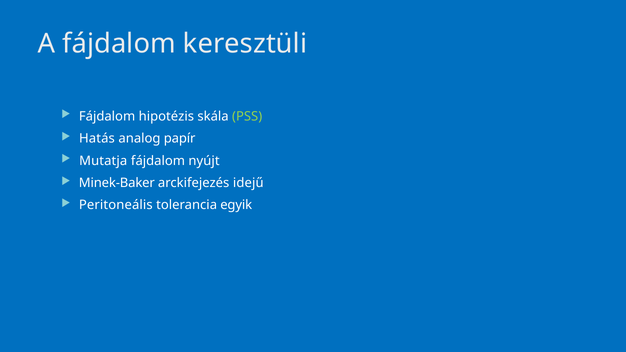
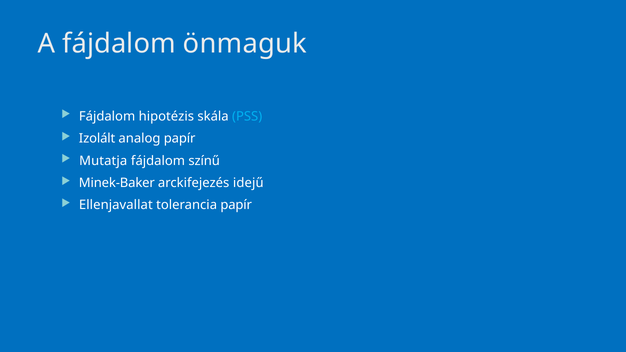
keresztüli: keresztüli -> önmaguk (245, 44)
PSS colour: light green -> light blue (247, 117)
Hatás: Hatás -> Izolált (97, 139)
nyújt: nyújt -> színű (204, 161)
Peritoneális: Peritoneális -> Ellenjavallat (116, 205)
tolerancia egyik: egyik -> papír (236, 205)
